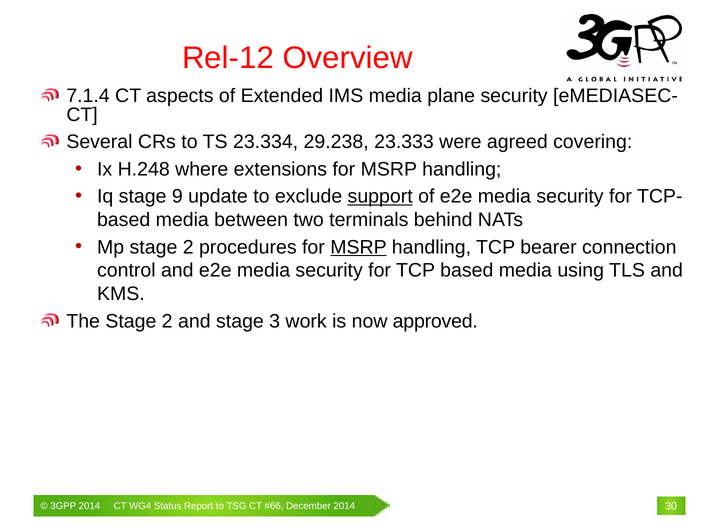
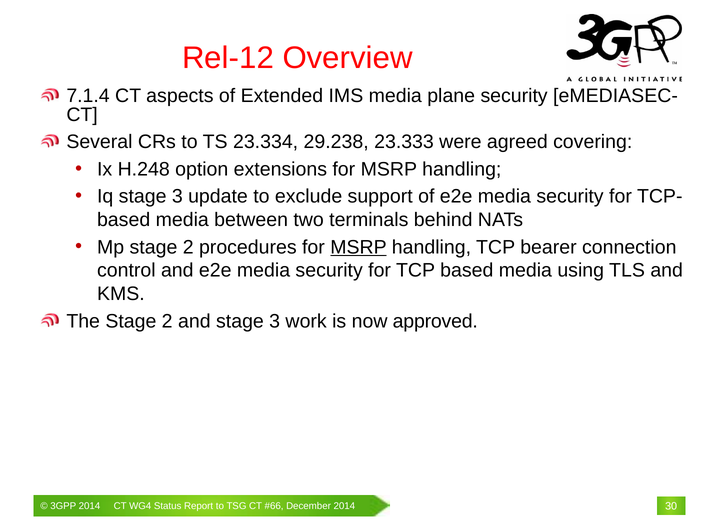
where: where -> option (202, 169)
Iq stage 9: 9 -> 3 (177, 197)
support underline: present -> none (380, 197)
